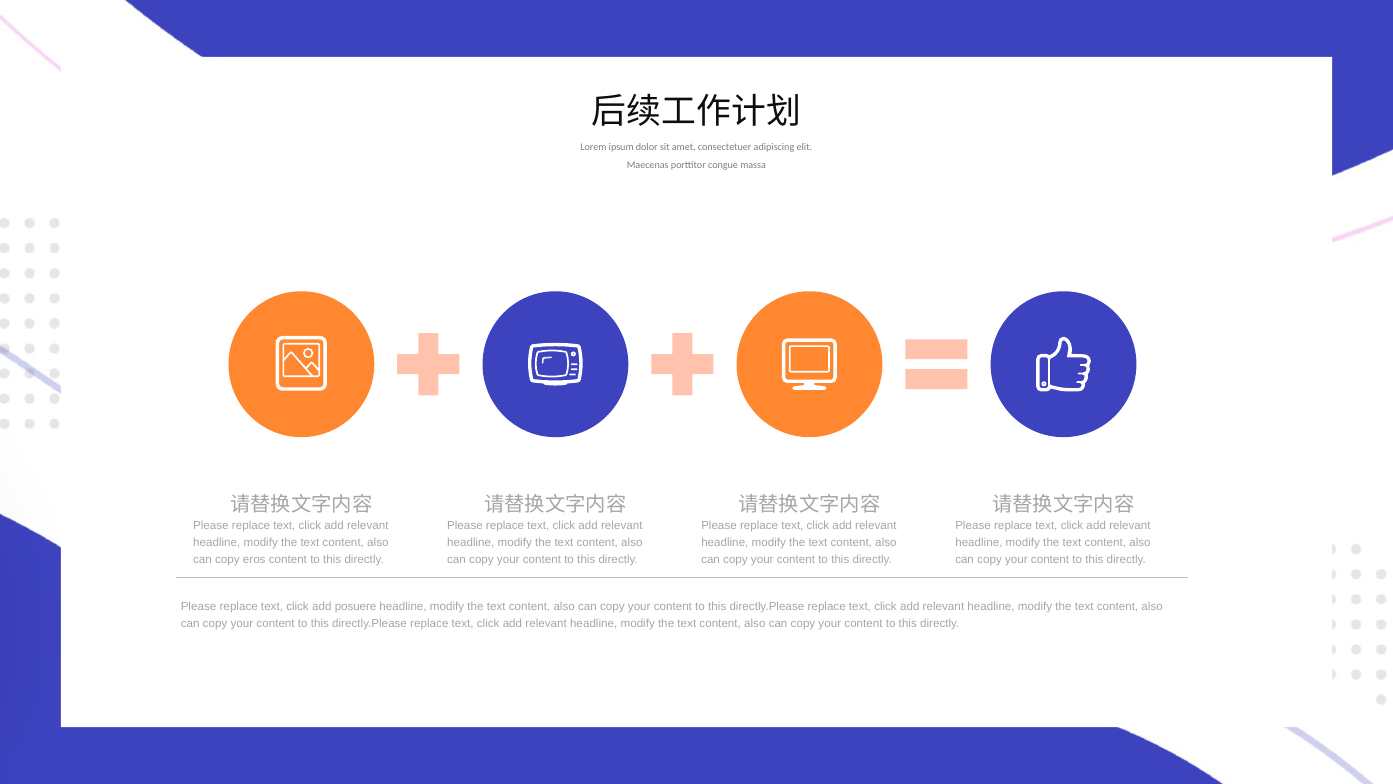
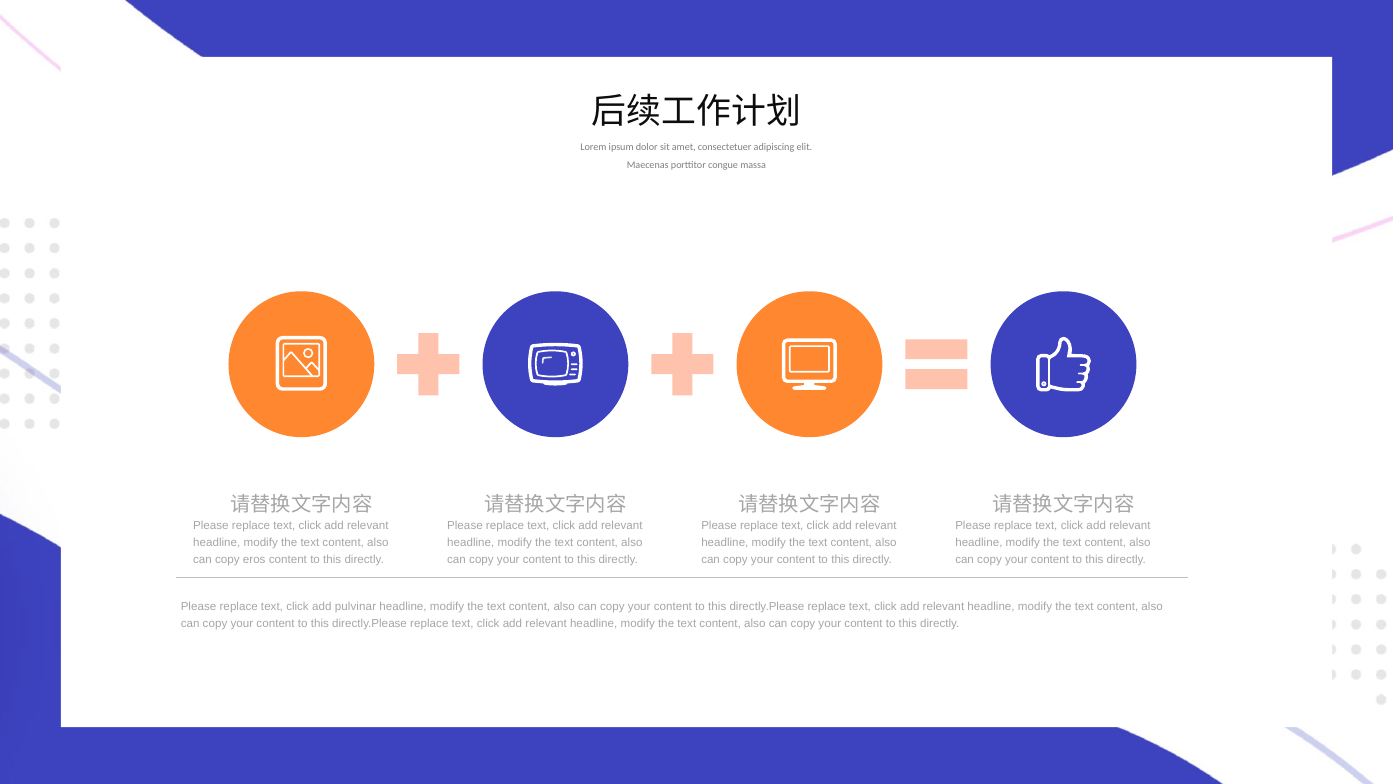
posuere: posuere -> pulvinar (355, 606)
